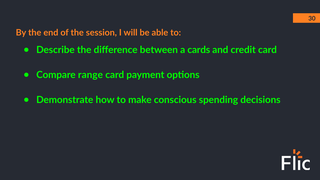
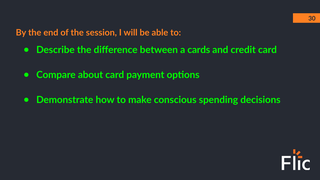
range: range -> about (90, 75)
